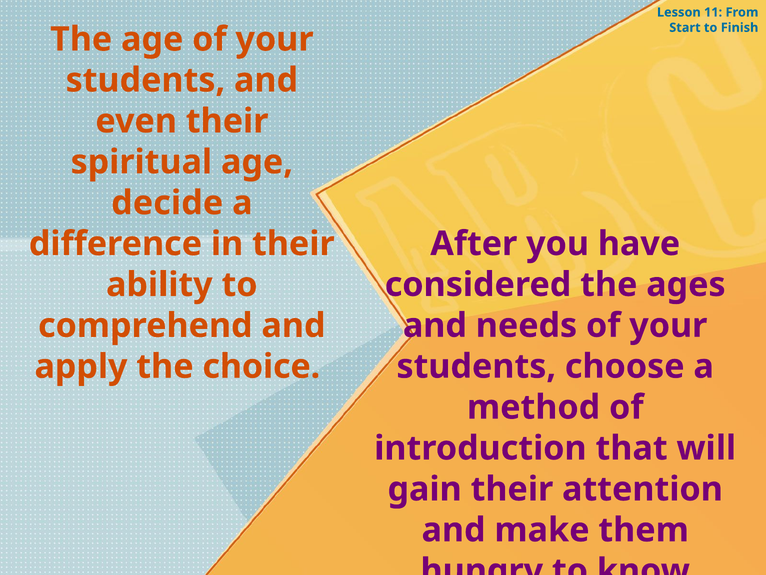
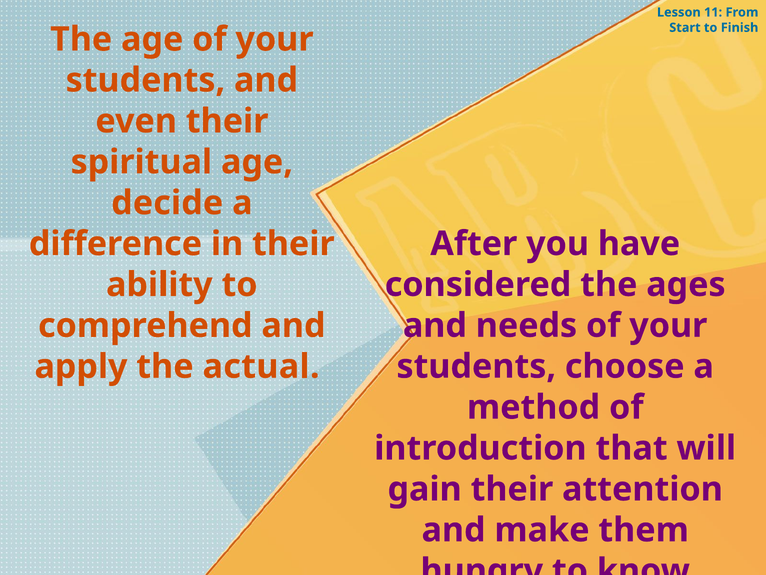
choice: choice -> actual (261, 366)
